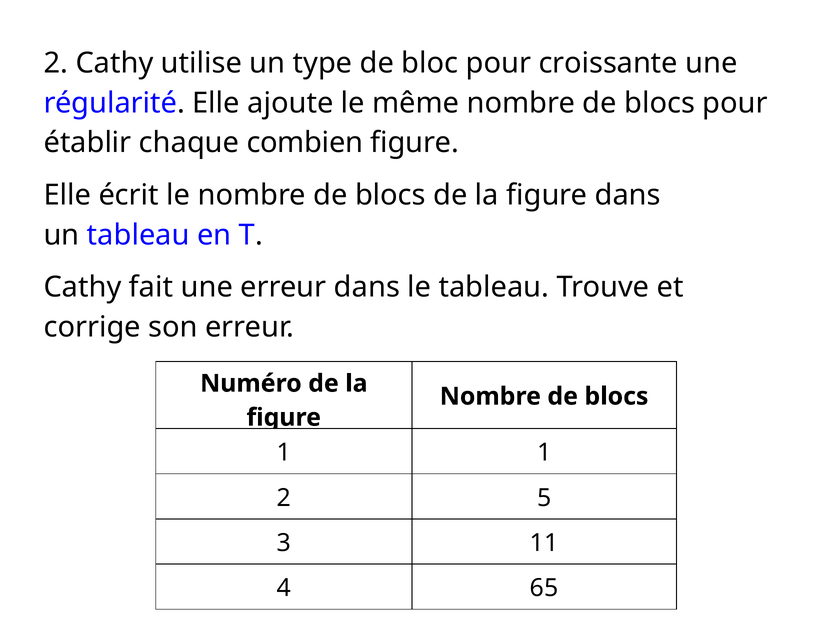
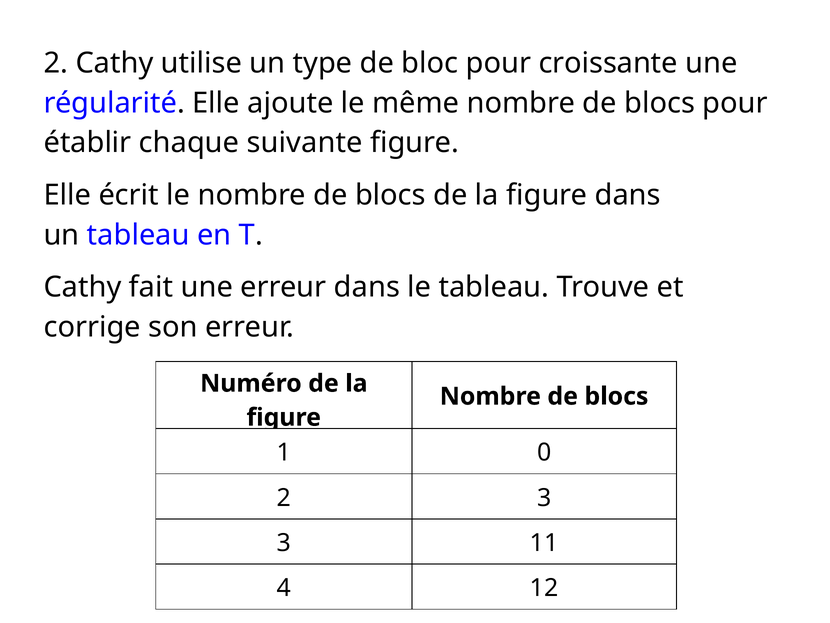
combien: combien -> suivante (305, 143)
1 1: 1 -> 0 (544, 452)
2 5: 5 -> 3 (544, 497)
65: 65 -> 12 (544, 588)
